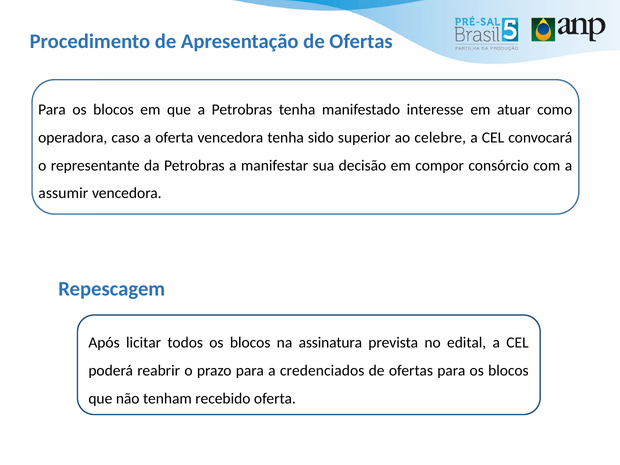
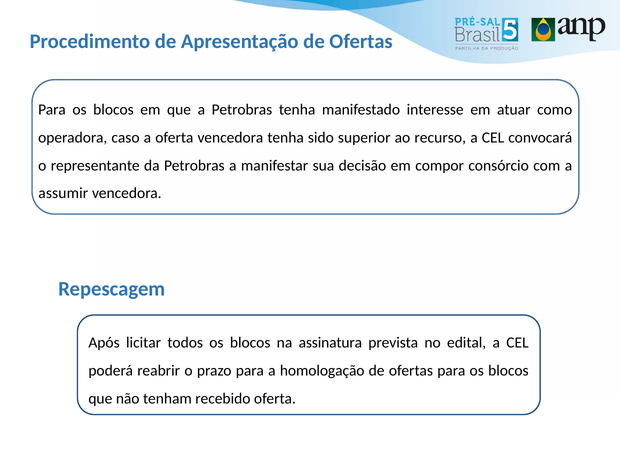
celebre: celebre -> recurso (440, 138)
credenciados: credenciados -> homologação (322, 370)
